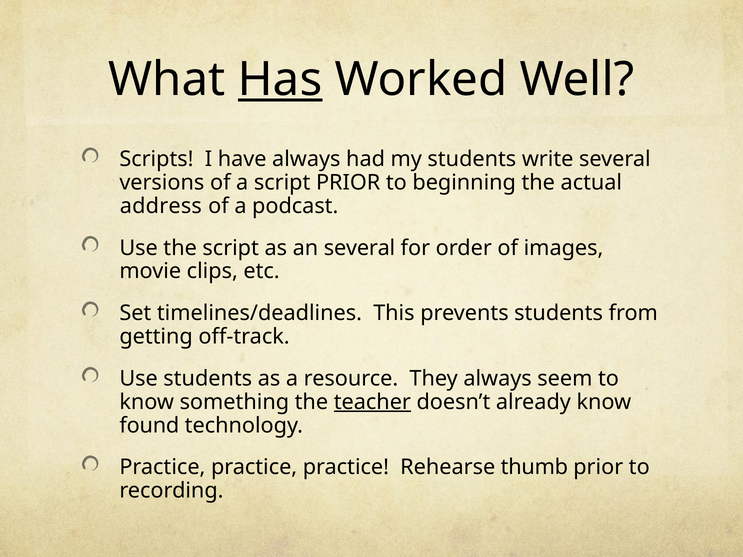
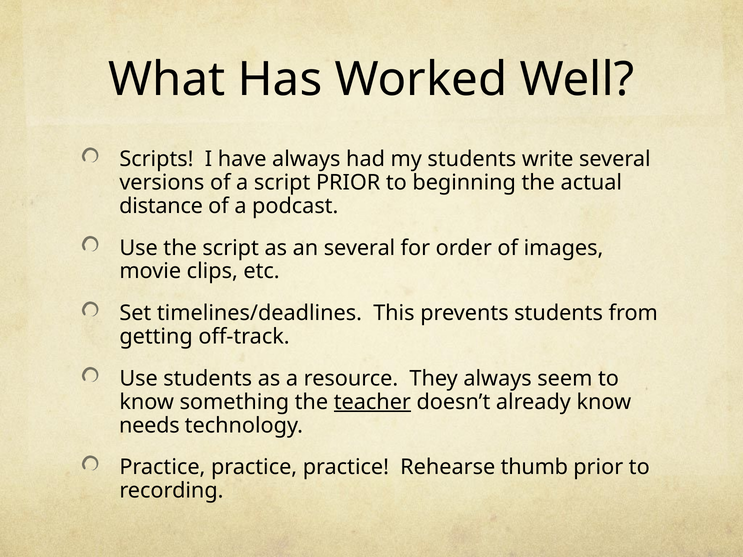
Has underline: present -> none (280, 79)
address: address -> distance (161, 206)
found: found -> needs (149, 426)
